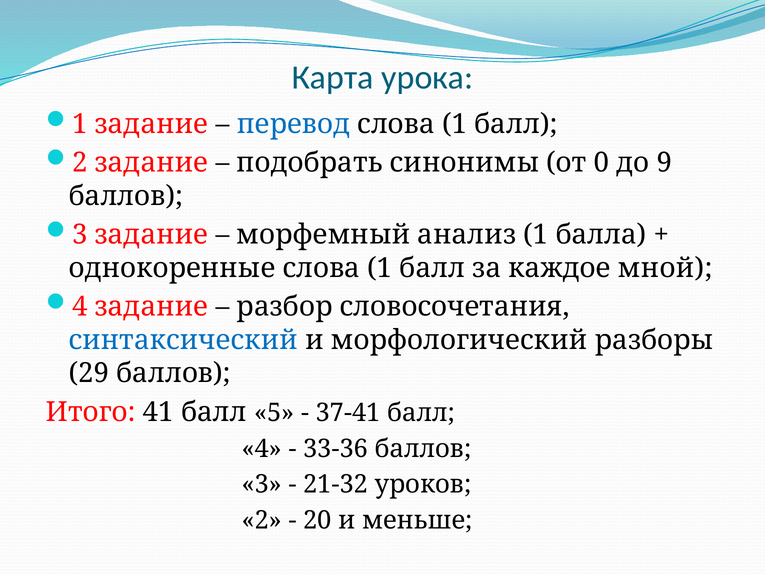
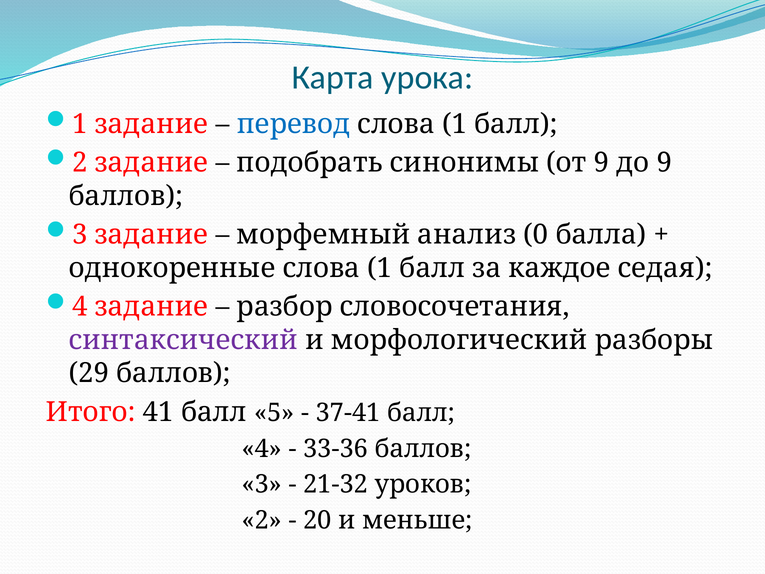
от 0: 0 -> 9 (602, 163)
анализ 1: 1 -> 0 (536, 235)
мной: мной -> седая (665, 268)
синтаксический colour: blue -> purple (183, 340)
